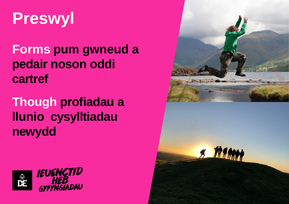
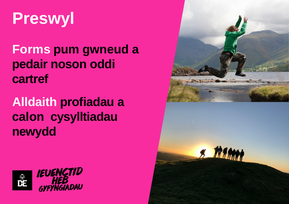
Though: Though -> Alldaith (35, 102)
llunio: llunio -> calon (28, 117)
